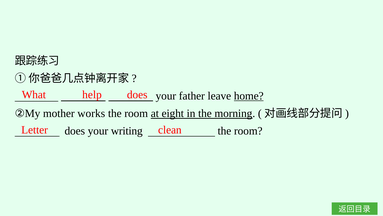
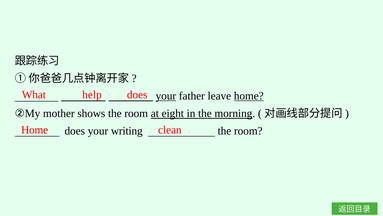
your underline: none -> present (166, 96)
works: works -> shows (91, 113)
Letter: Letter -> Home (35, 130)
